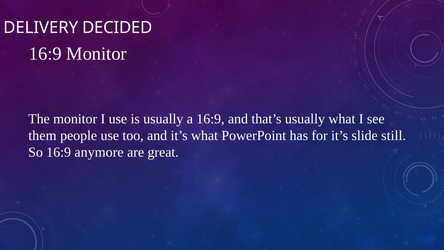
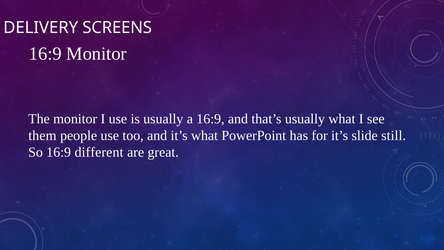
DECIDED: DECIDED -> SCREENS (117, 28)
anymore: anymore -> different (99, 152)
